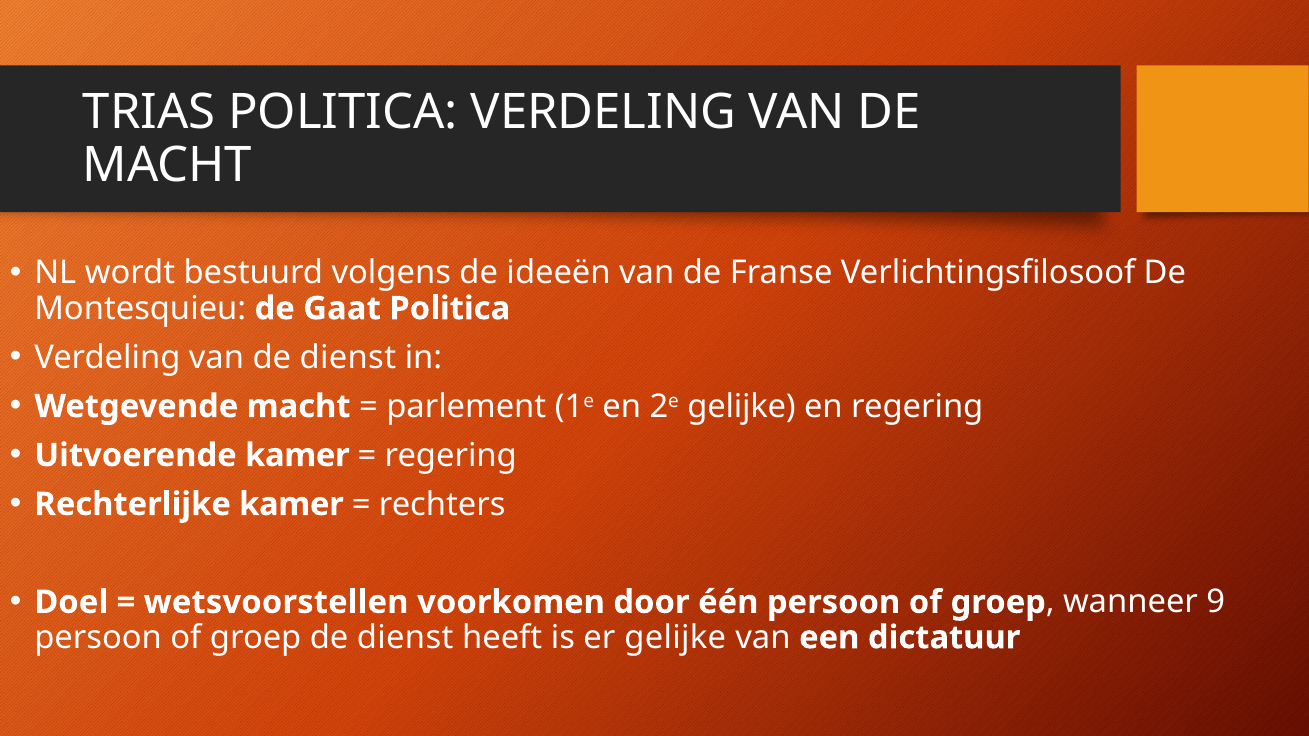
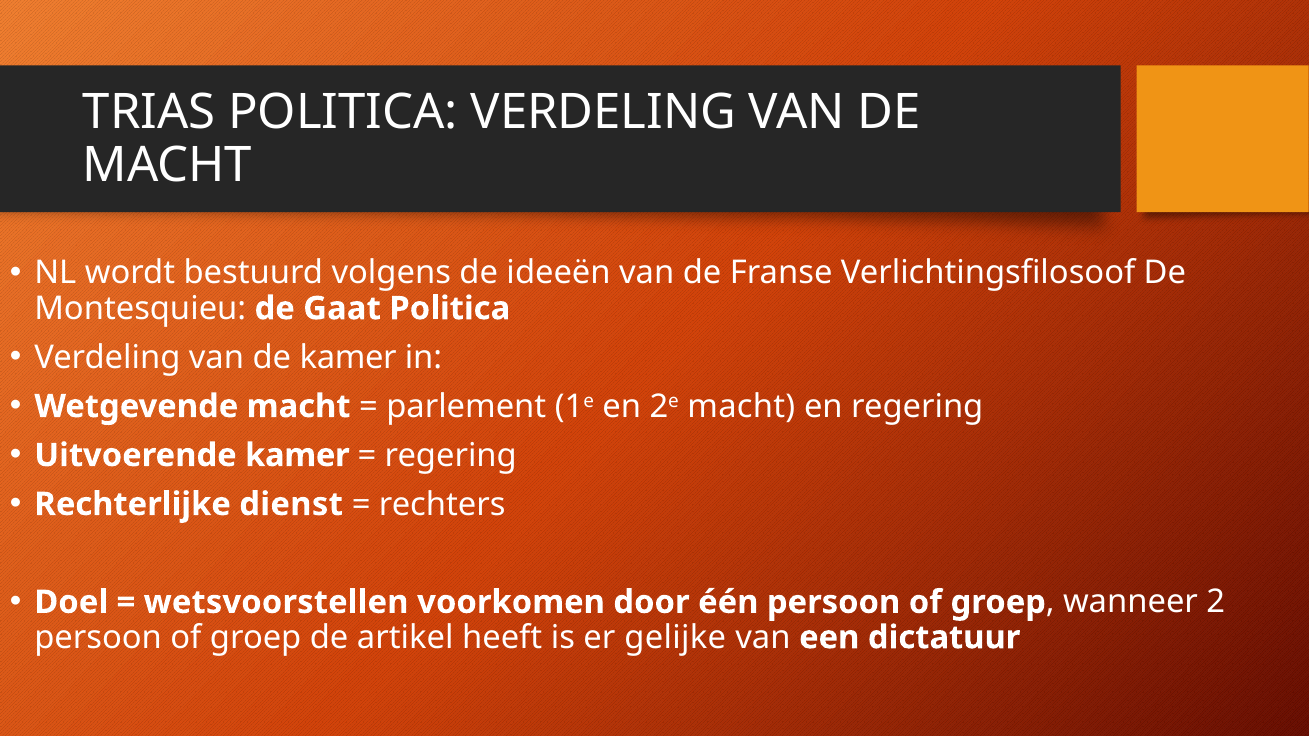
van de dienst: dienst -> kamer (348, 358)
2e gelijke: gelijke -> macht (741, 407)
Rechterlijke kamer: kamer -> dienst (291, 504)
9: 9 -> 2 (1216, 602)
groep de dienst: dienst -> artikel (405, 638)
